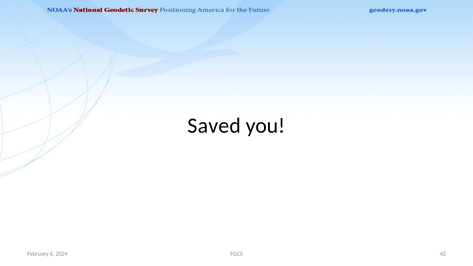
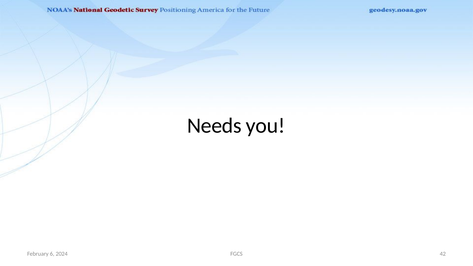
Saved: Saved -> Needs (214, 126)
